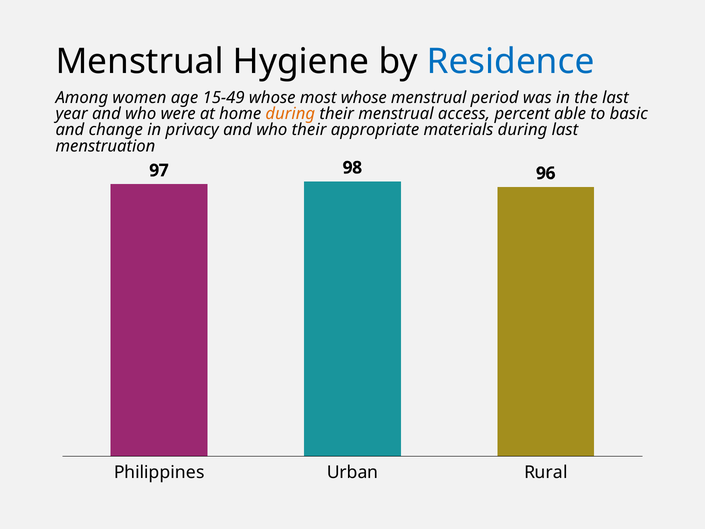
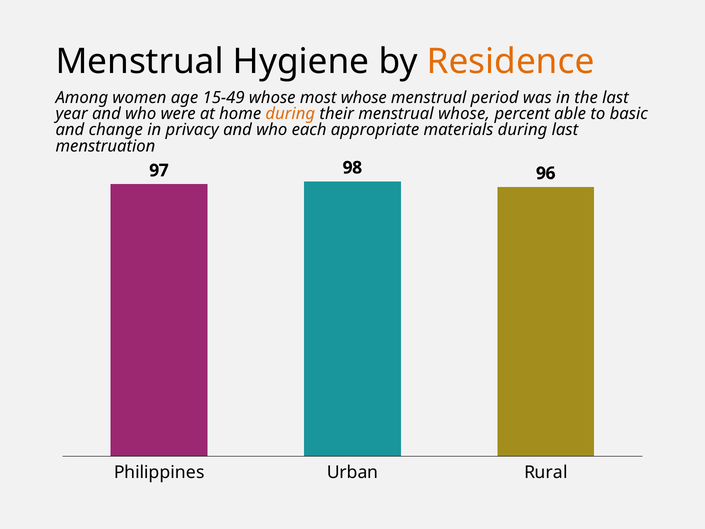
Residence colour: blue -> orange (511, 62)
menstrual access: access -> whose (464, 114)
who their: their -> each (309, 130)
